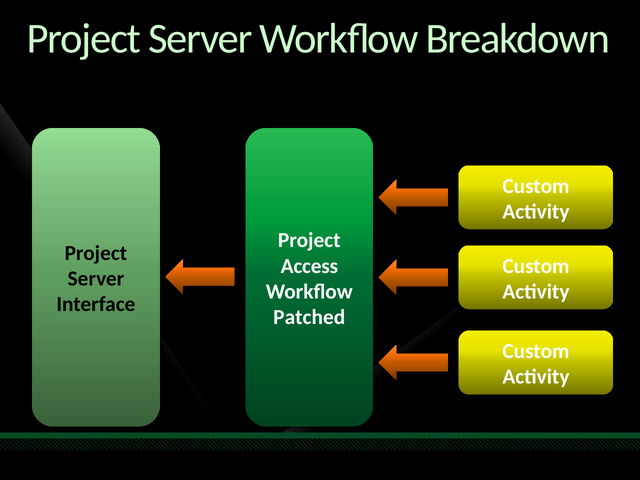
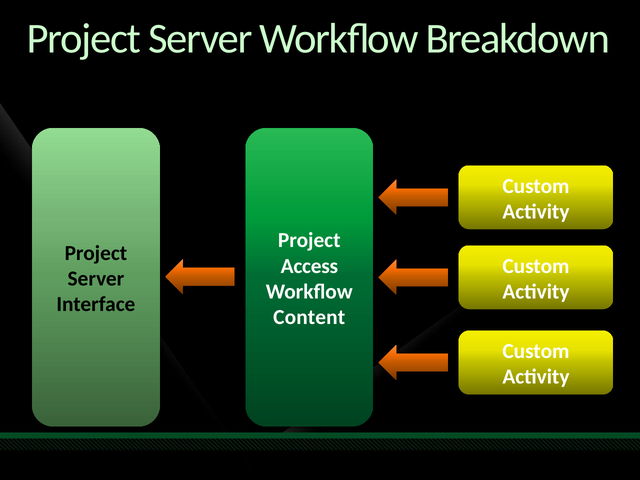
Patched: Patched -> Content (309, 317)
